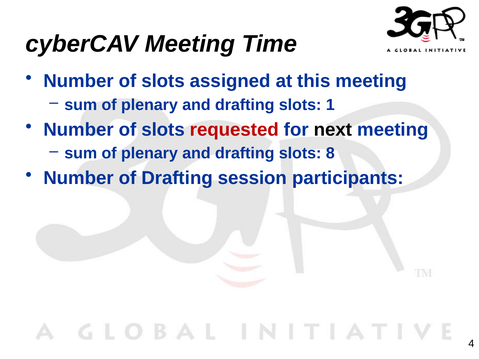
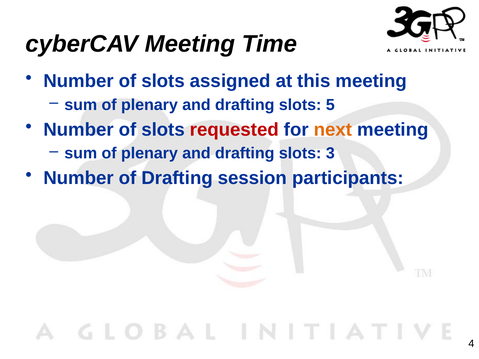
1: 1 -> 5 (330, 105)
next colour: black -> orange (333, 130)
8: 8 -> 3 (330, 153)
